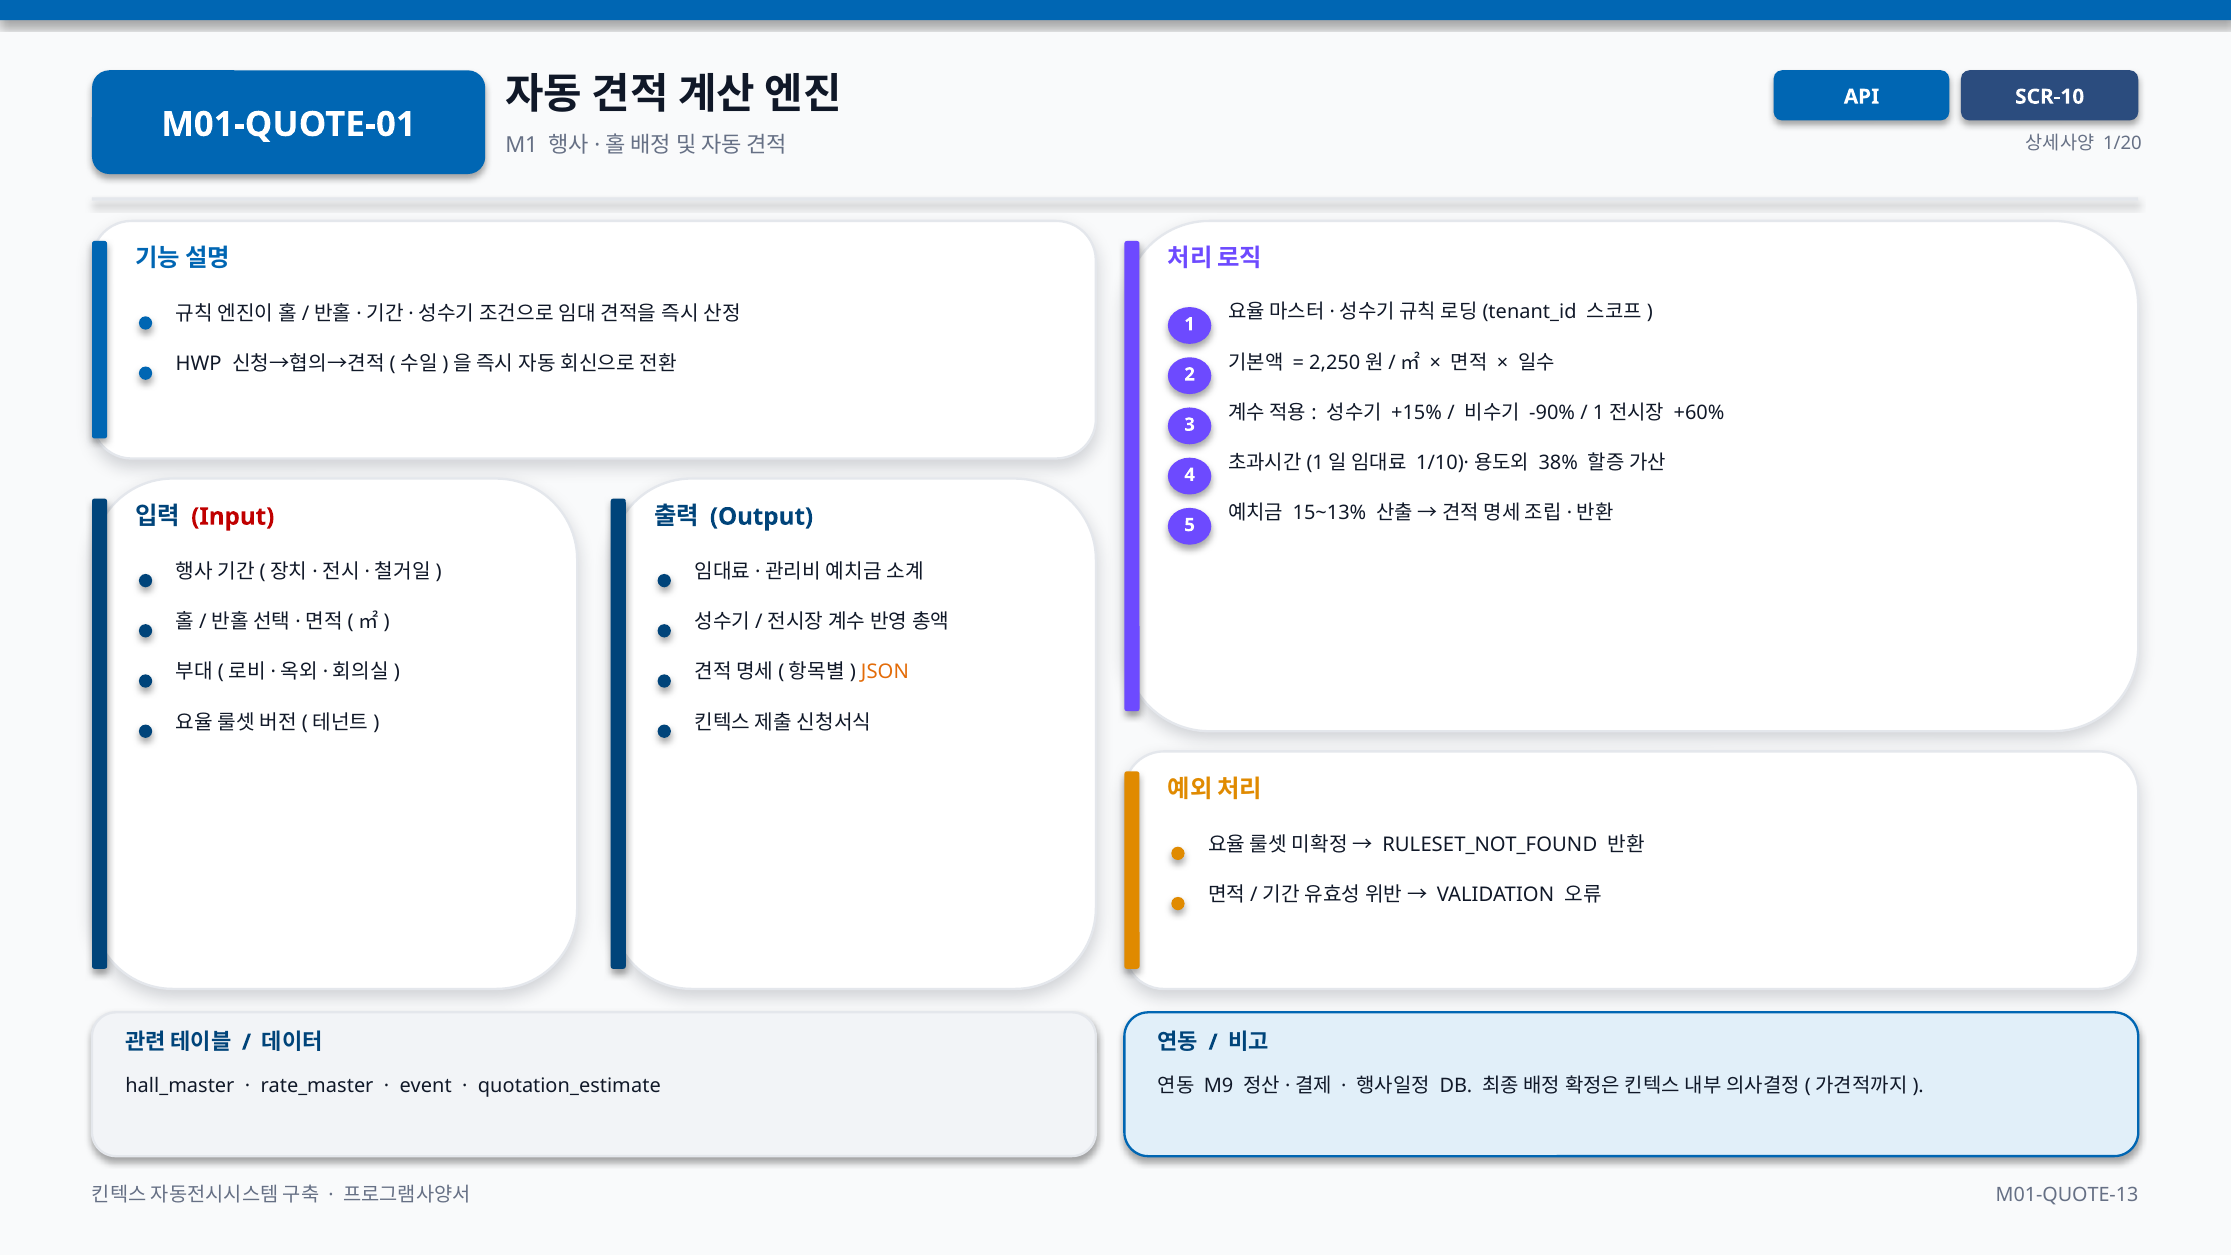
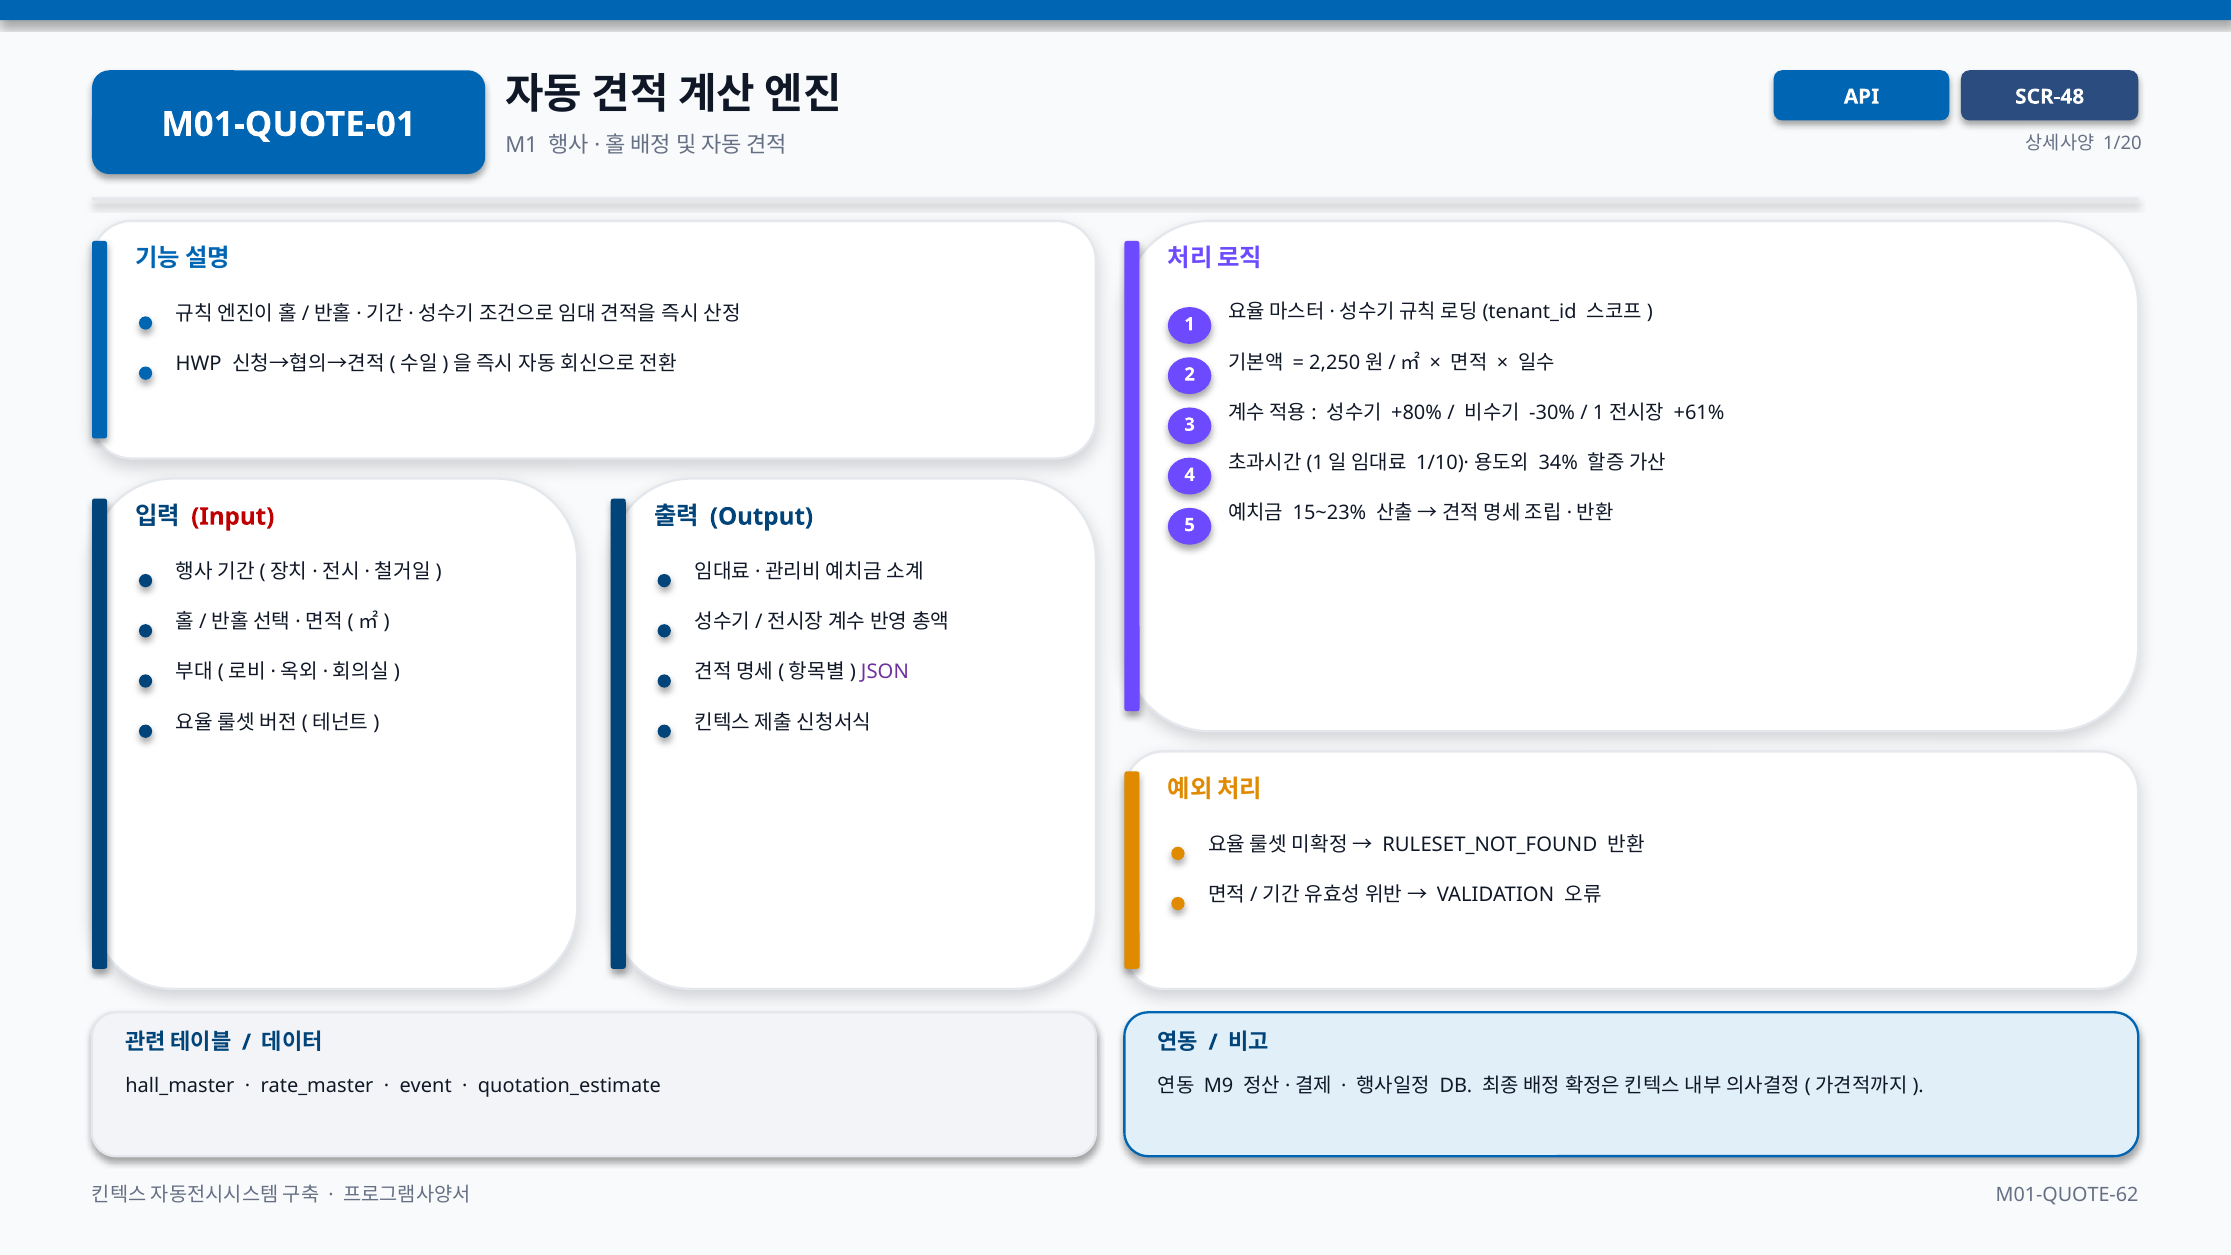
SCR-10: SCR-10 -> SCR-48 (2050, 97)
+15%: +15% -> +80% (1417, 413)
-90%: -90% -> -30% (1552, 413)
+60%: +60% -> +61% (1699, 413)
38%: 38% -> 34% (1558, 463)
15~13%: 15~13% -> 15~23% (1329, 513)
JSON colour: orange -> purple (885, 672)
M01-QUOTE-13: M01-QUOTE-13 -> M01-QUOTE-62 (2067, 1194)
